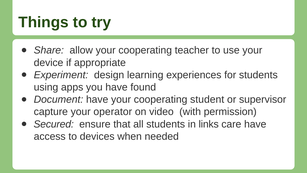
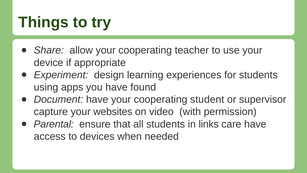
operator: operator -> websites (113, 112)
Secured: Secured -> Parental (54, 124)
